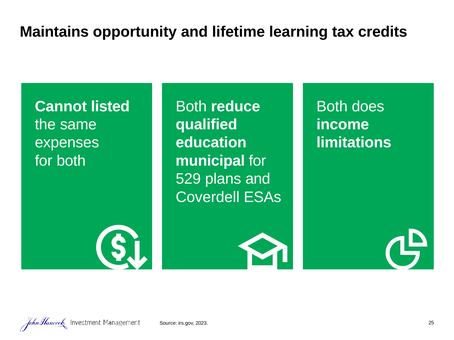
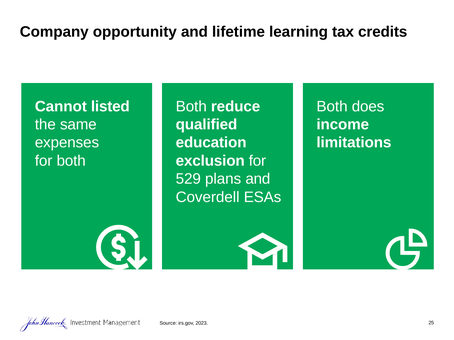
Maintains: Maintains -> Company (54, 32)
municipal: municipal -> exclusion (210, 161)
